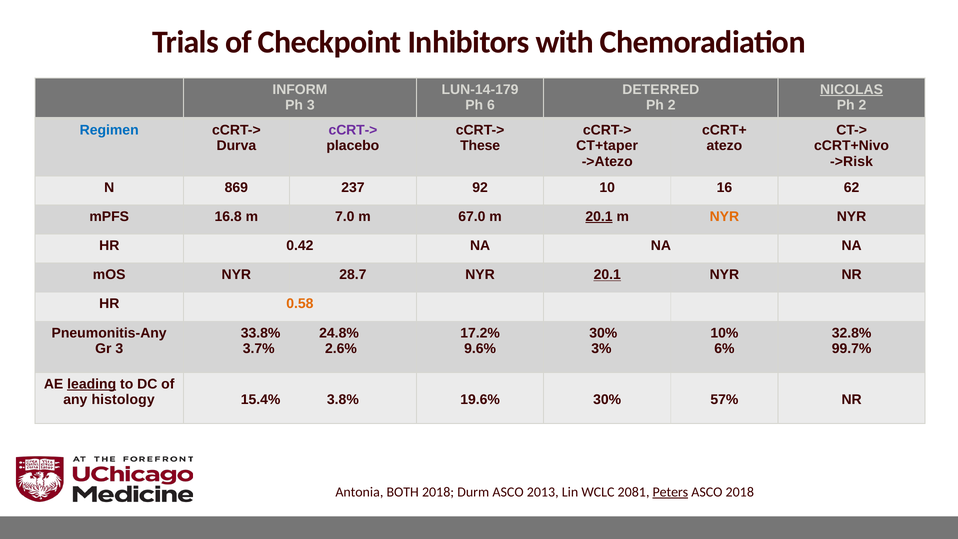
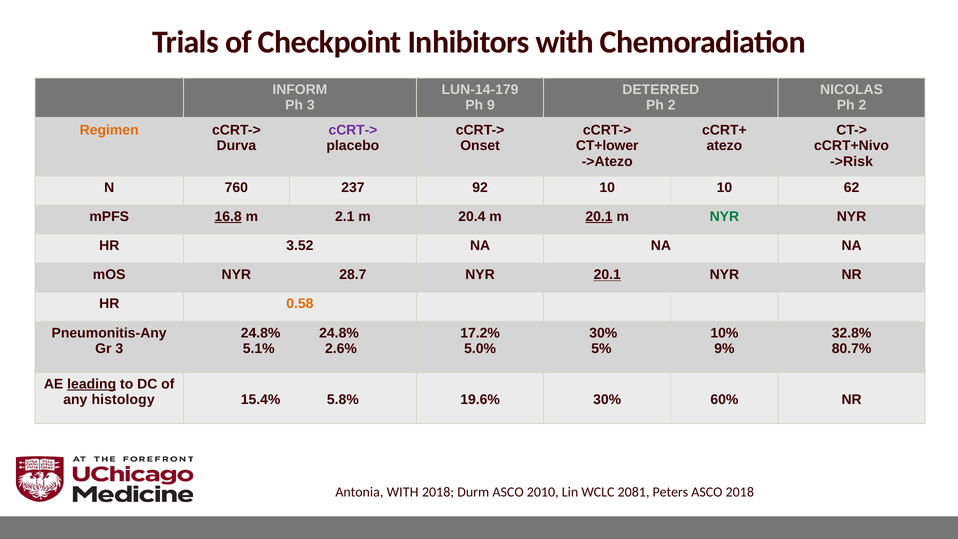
NICOLAS underline: present -> none (852, 90)
6: 6 -> 9 (491, 105)
Regimen colour: blue -> orange (109, 130)
These: These -> Onset (480, 146)
CT+taper: CT+taper -> CT+lower (607, 146)
869: 869 -> 760 (236, 187)
10 16: 16 -> 10 (724, 187)
16.8 underline: none -> present (228, 217)
7.0: 7.0 -> 2.1 (345, 217)
67.0: 67.0 -> 20.4 (472, 217)
NYR colour: orange -> green (724, 217)
0.42: 0.42 -> 3.52 (300, 246)
33.8%: 33.8% -> 24.8% (261, 333)
3.7%: 3.7% -> 5.1% (259, 349)
9.6%: 9.6% -> 5.0% (480, 349)
3%: 3% -> 5% (601, 349)
6%: 6% -> 9% (724, 349)
99.7%: 99.7% -> 80.7% (852, 349)
3.8%: 3.8% -> 5.8% (343, 400)
57%: 57% -> 60% (724, 400)
Antonia BOTH: BOTH -> WITH (403, 492)
2013: 2013 -> 2010 (543, 492)
Peters underline: present -> none (670, 492)
